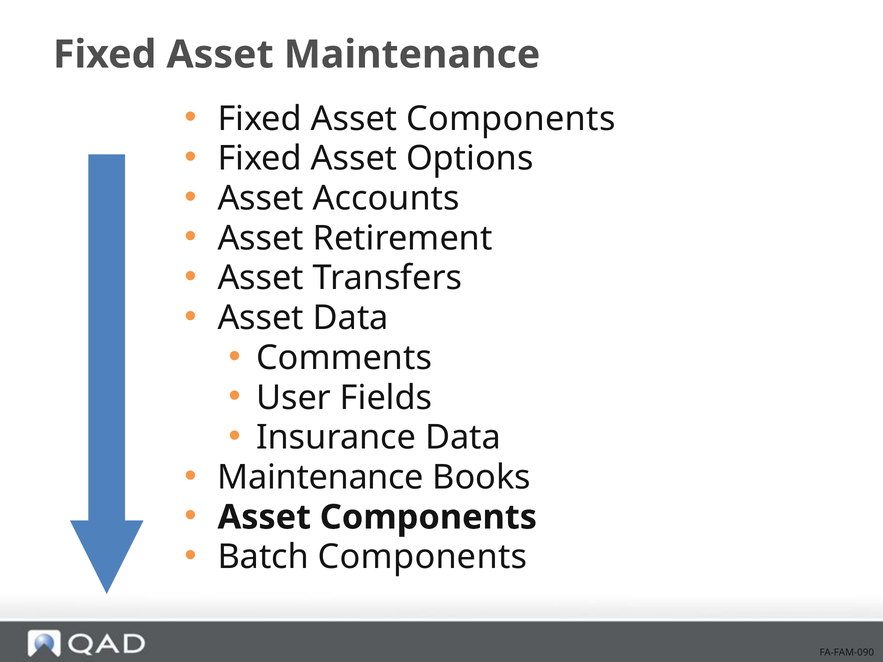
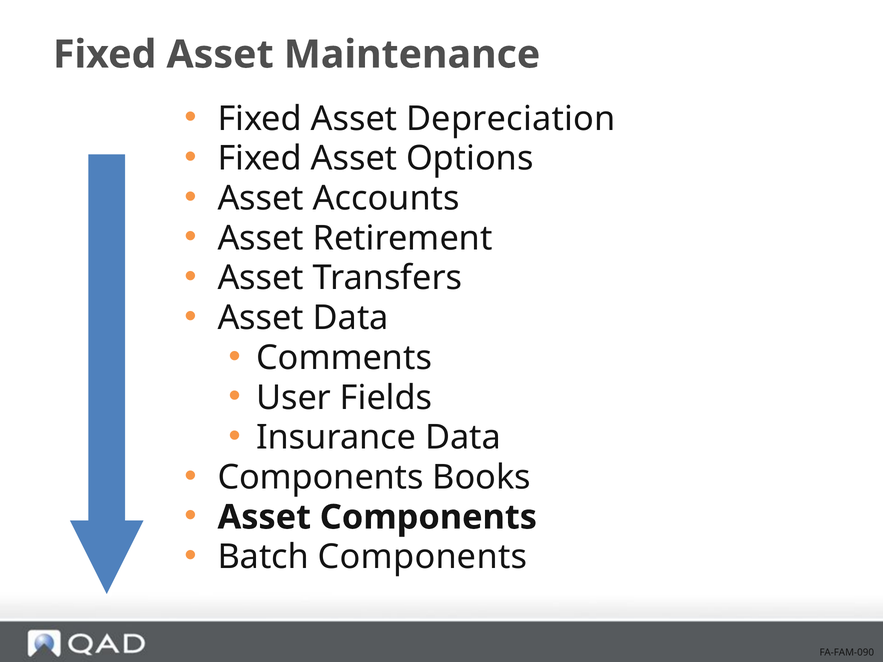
Fixed Asset Components: Components -> Depreciation (511, 119)
Maintenance: Maintenance -> Components (321, 478)
